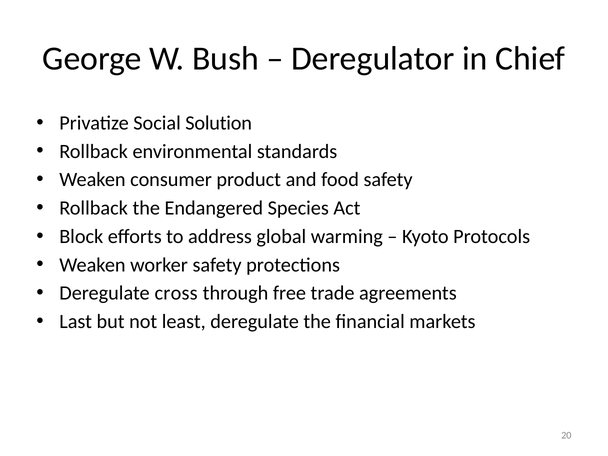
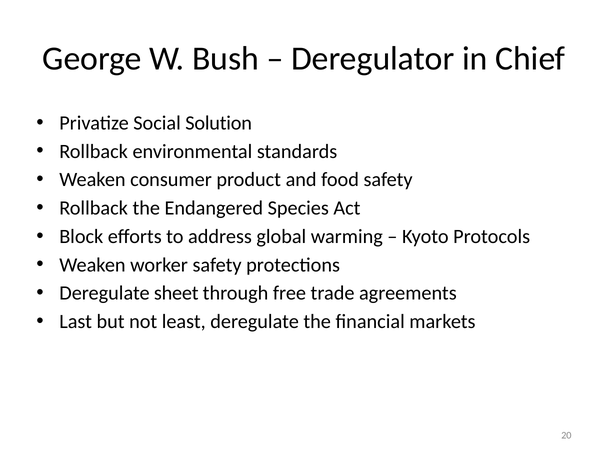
cross: cross -> sheet (176, 293)
